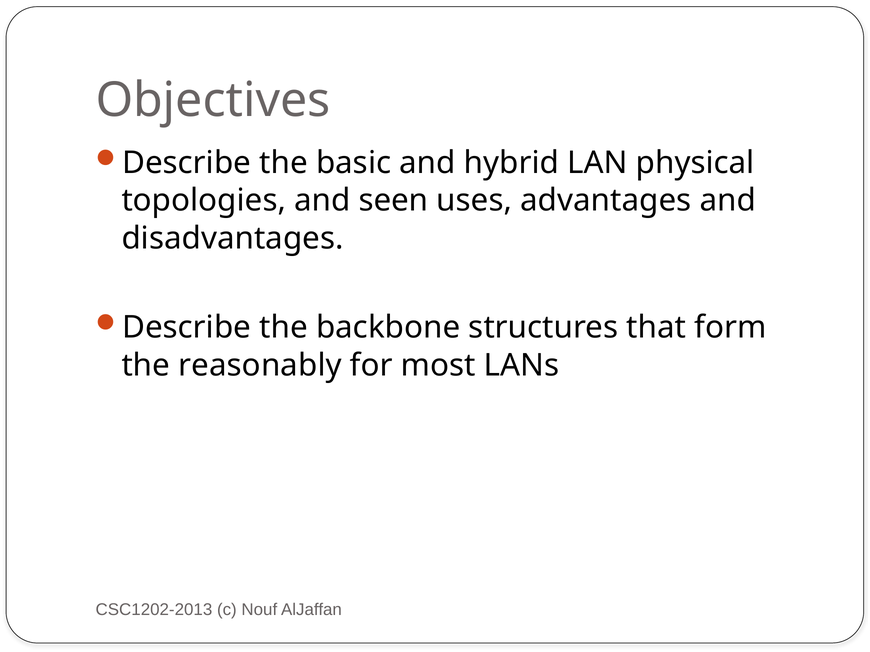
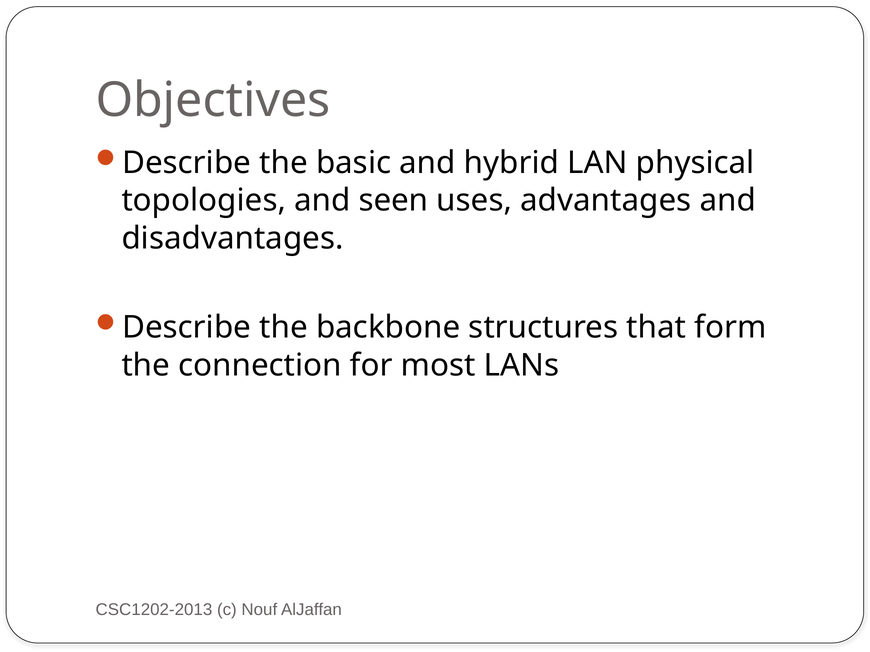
reasonably: reasonably -> connection (260, 366)
